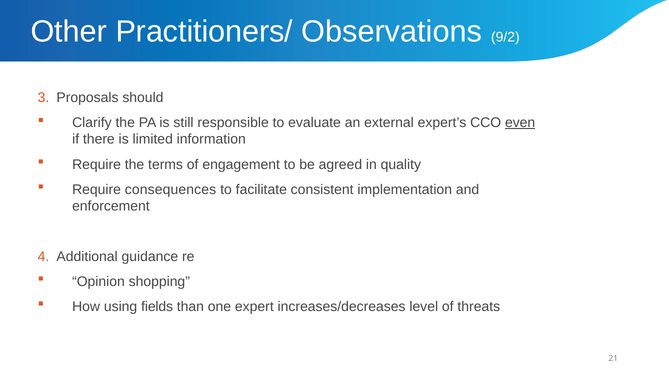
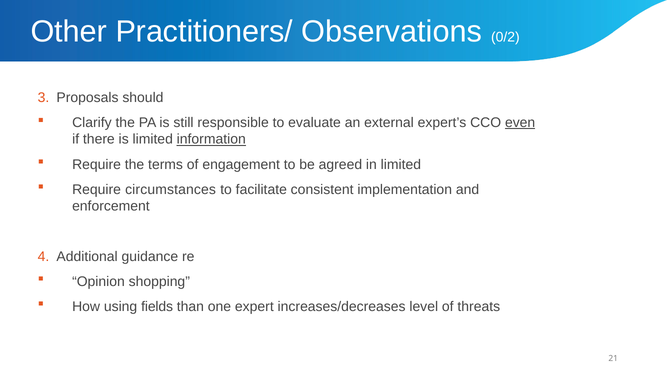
9/2: 9/2 -> 0/2 (505, 37)
information underline: none -> present (211, 140)
in quality: quality -> limited (401, 165)
consequences: consequences -> circumstances (171, 190)
